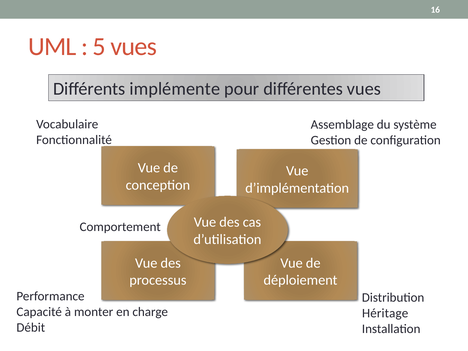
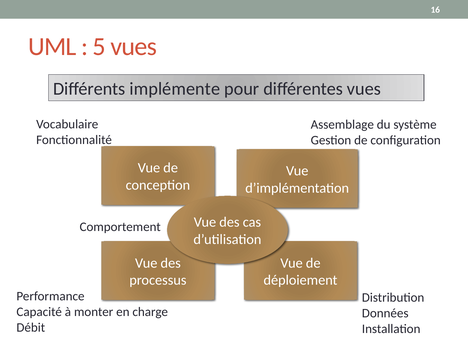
Héritage: Héritage -> Données (385, 313)
